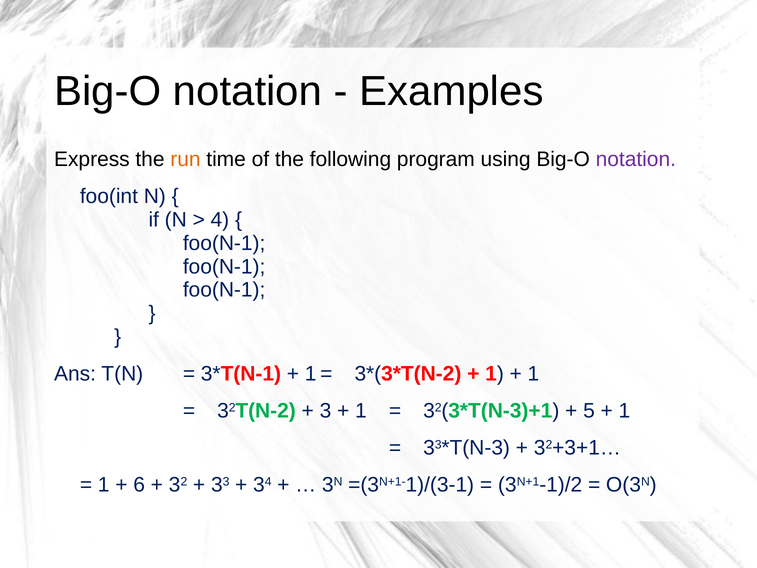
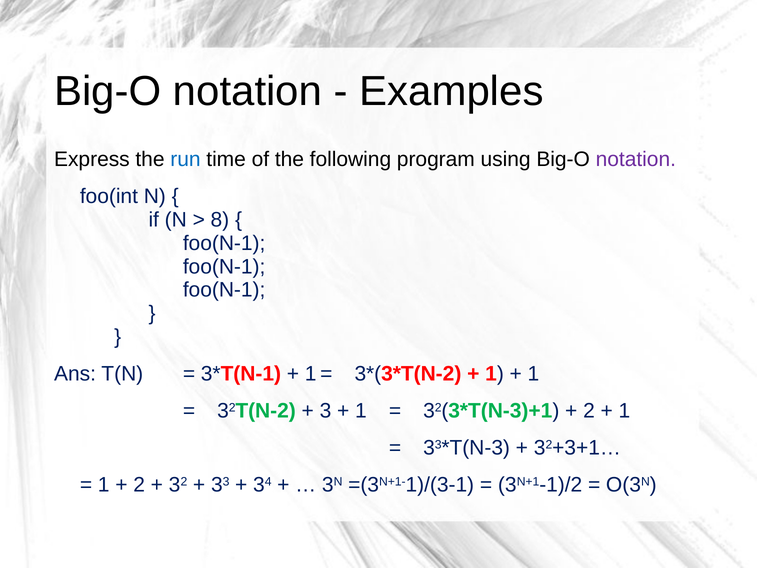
run colour: orange -> blue (185, 159)
4: 4 -> 8 (220, 220)
5: 5 -> 2 (589, 411)
6: 6 -> 2 (139, 485)
